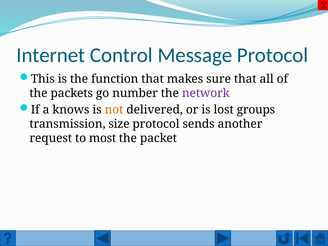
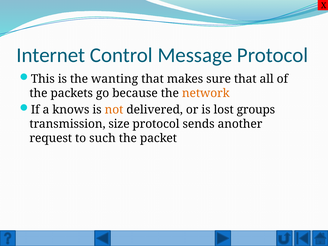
function: function -> wanting (115, 79)
number: number -> because (135, 93)
network colour: purple -> orange (206, 93)
most: most -> such (102, 138)
